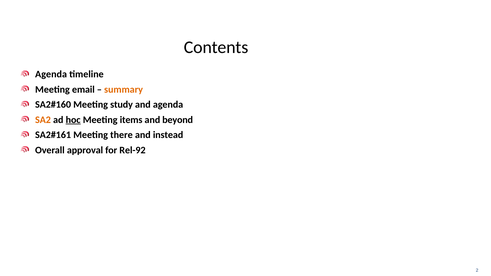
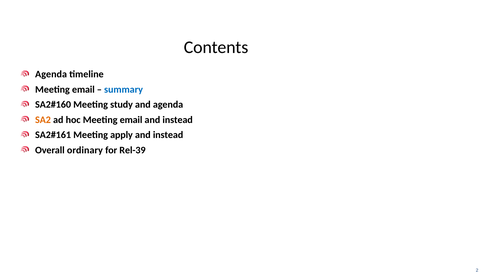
summary colour: orange -> blue (124, 89)
hoc underline: present -> none (73, 120)
items: items -> email (131, 120)
beyond: beyond -> instead (178, 120)
there: there -> apply (122, 135)
approval: approval -> ordinary (85, 150)
Rel-92: Rel-92 -> Rel-39 (132, 150)
